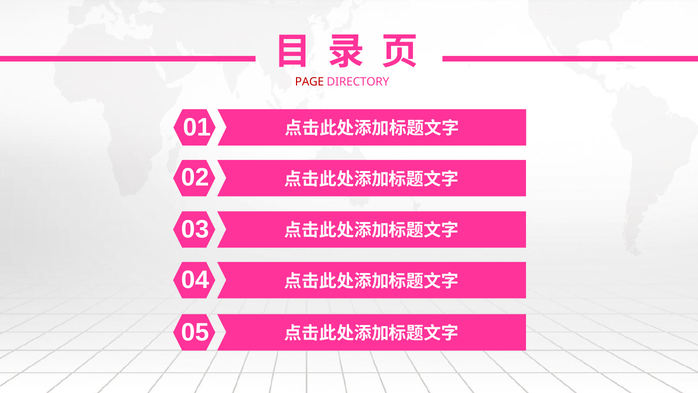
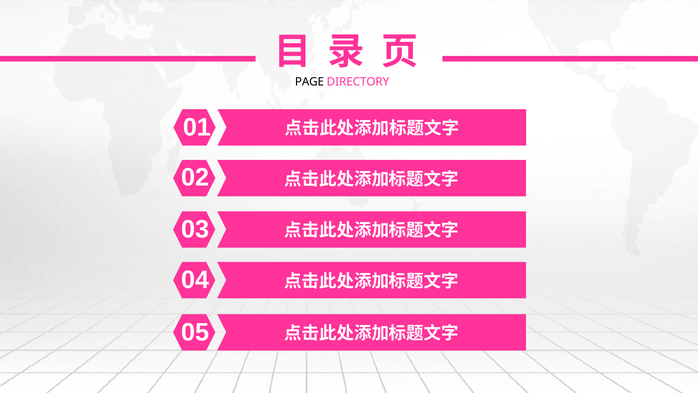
PAGE colour: red -> black (309, 82)
